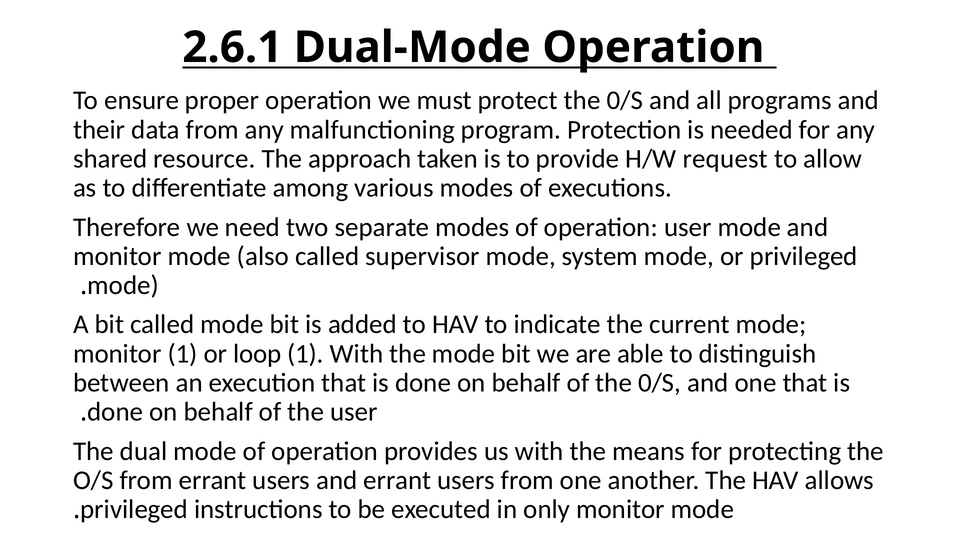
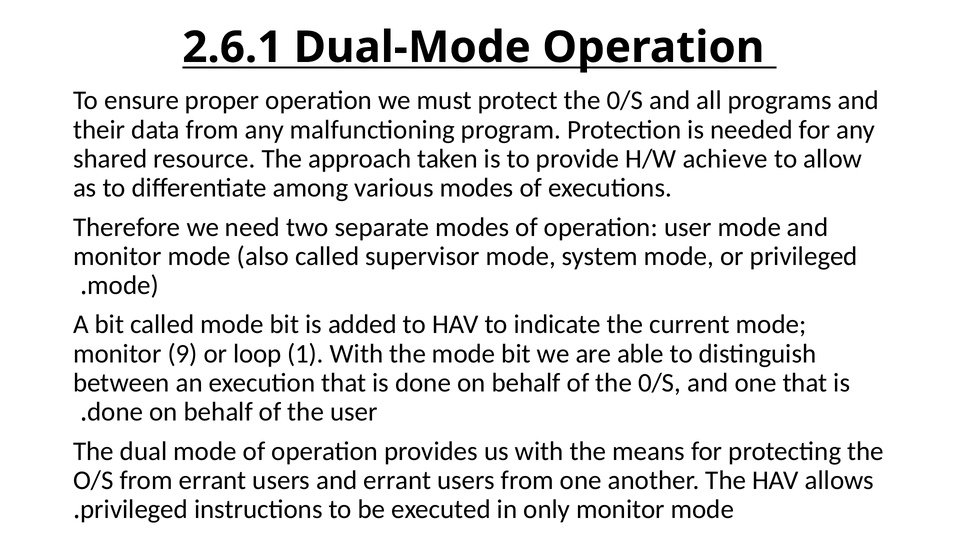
request: request -> achieve (725, 159)
monitor 1: 1 -> 9 (183, 354)
